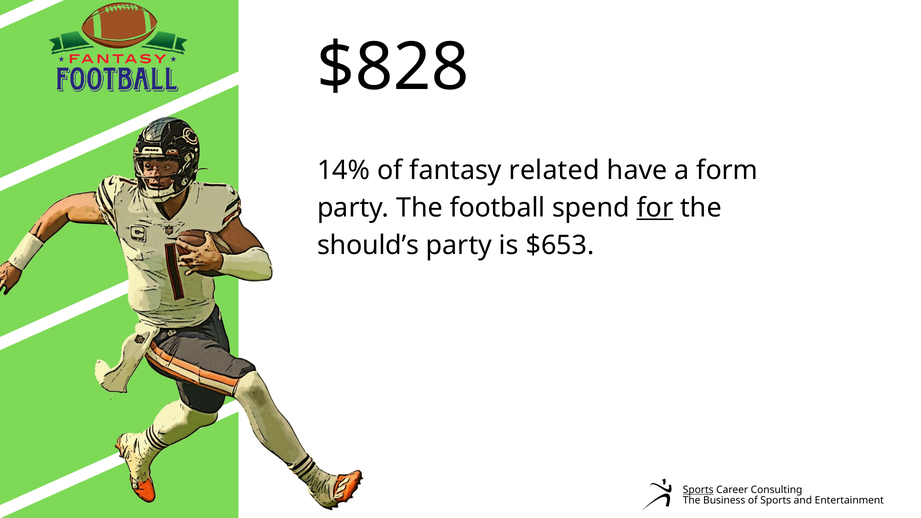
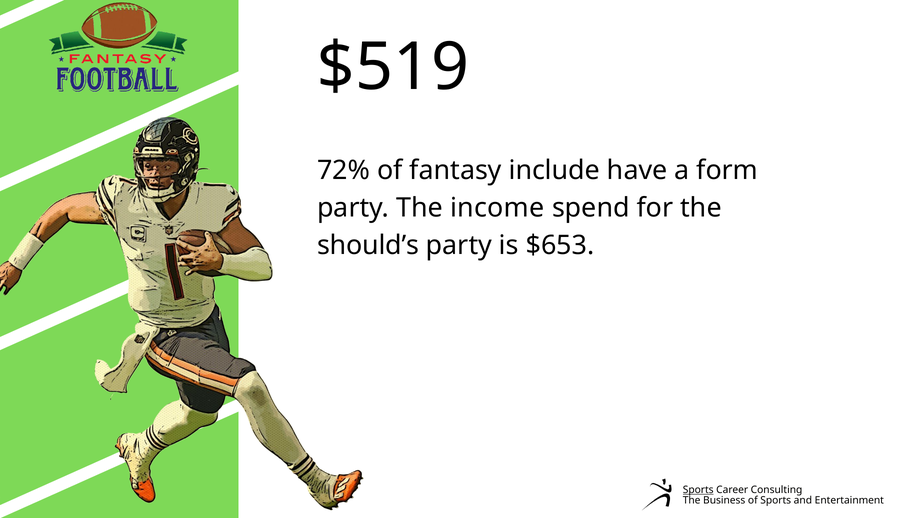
$828: $828 -> $519 (393, 67)
14%: 14% -> 72% (344, 170)
related: related -> include (554, 170)
football: football -> income (497, 208)
for underline: present -> none (655, 208)
